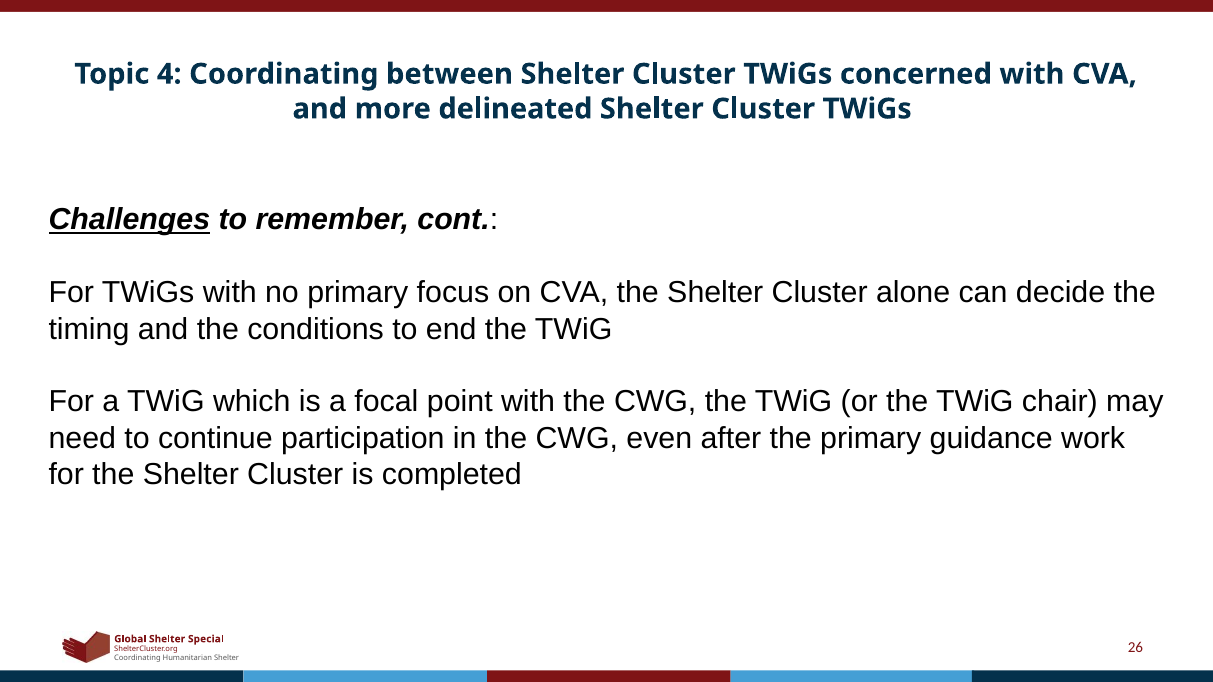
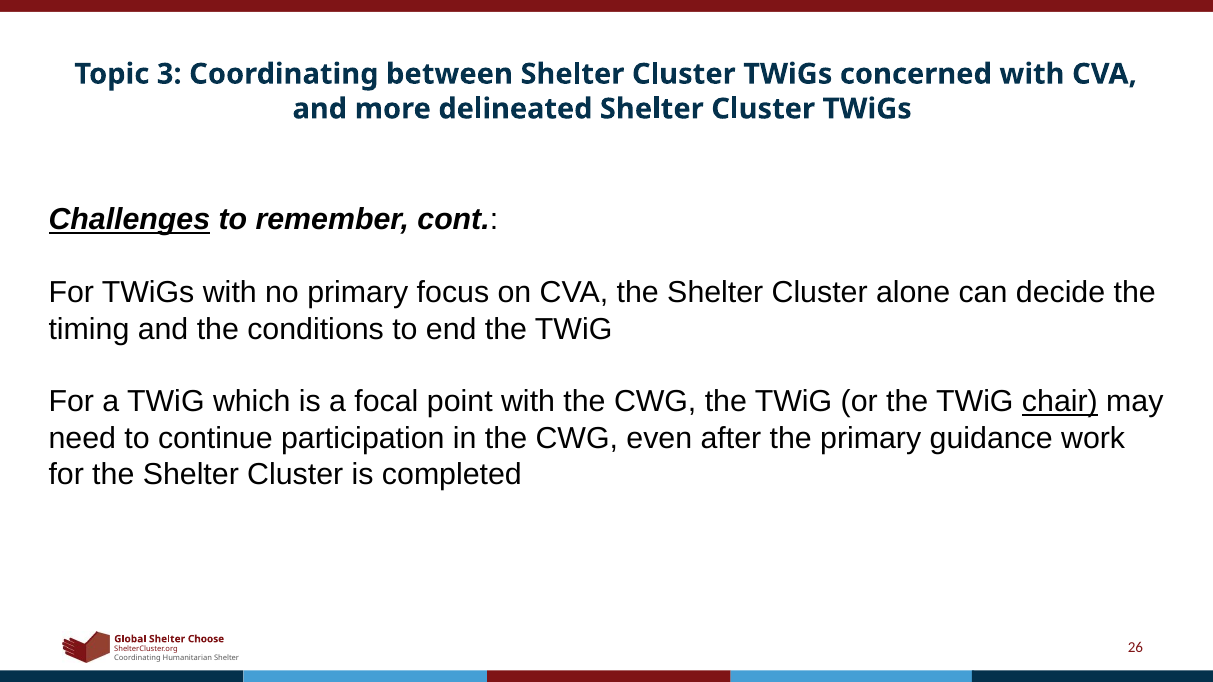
4: 4 -> 3 (169, 74)
chair underline: none -> present (1060, 402)
Special: Special -> Choose (206, 639)
